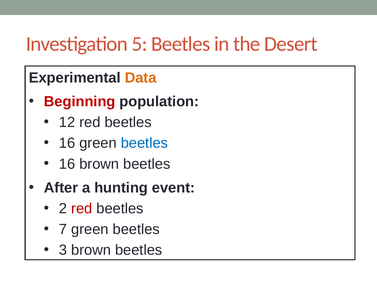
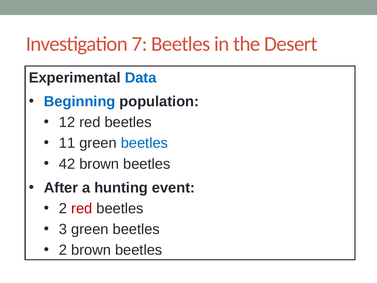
5: 5 -> 7 (140, 44)
Data colour: orange -> blue (141, 78)
Beginning colour: red -> blue (80, 102)
16: 16 -> 11 (67, 143)
16: 16 -> 42 (67, 164)
7: 7 -> 3 (63, 229)
3: 3 -> 2 (63, 250)
